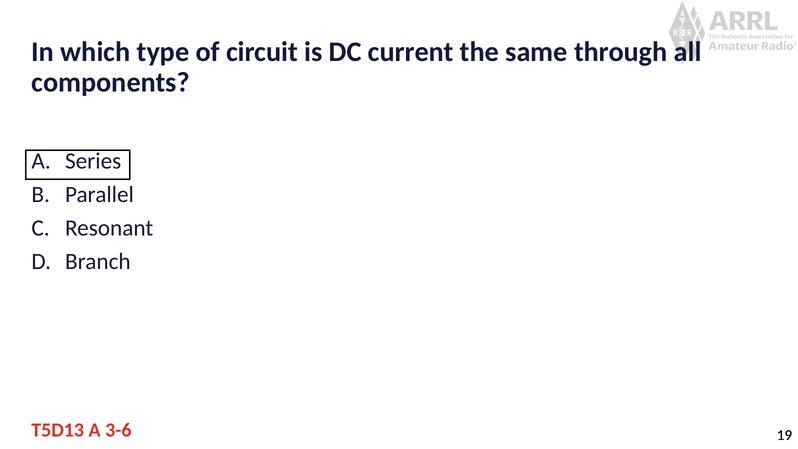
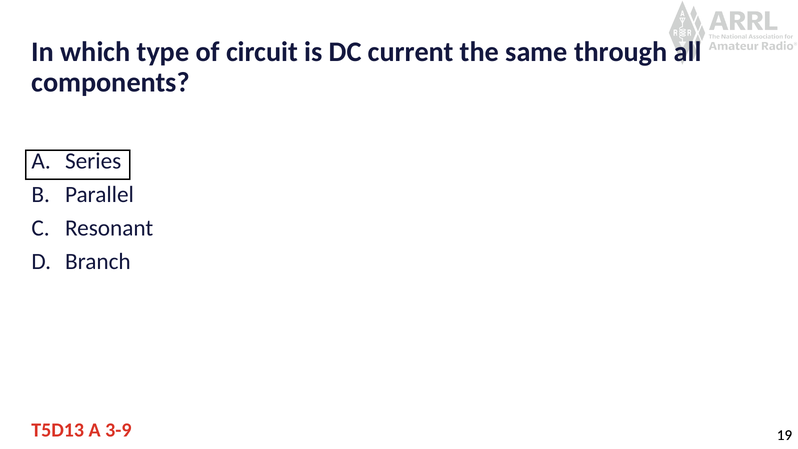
3-6: 3-6 -> 3-9 (118, 430)
